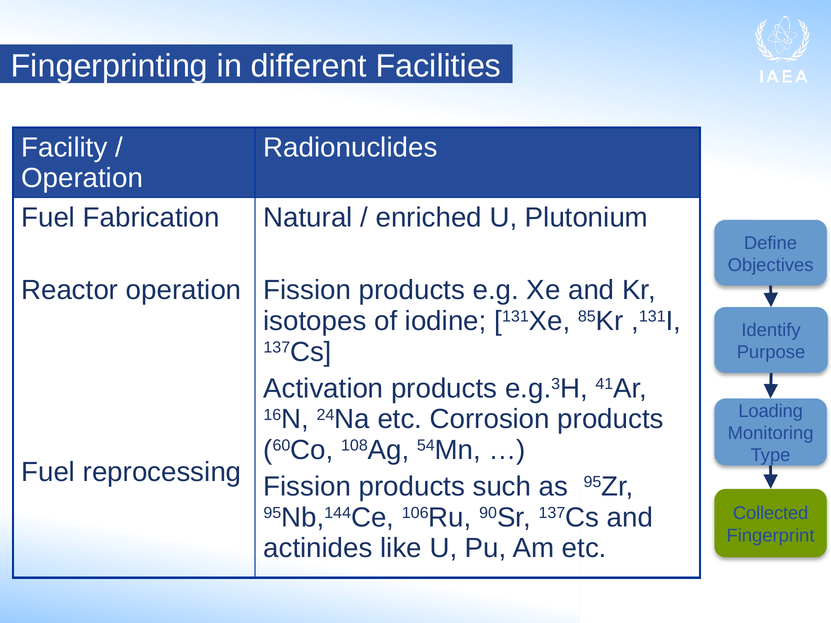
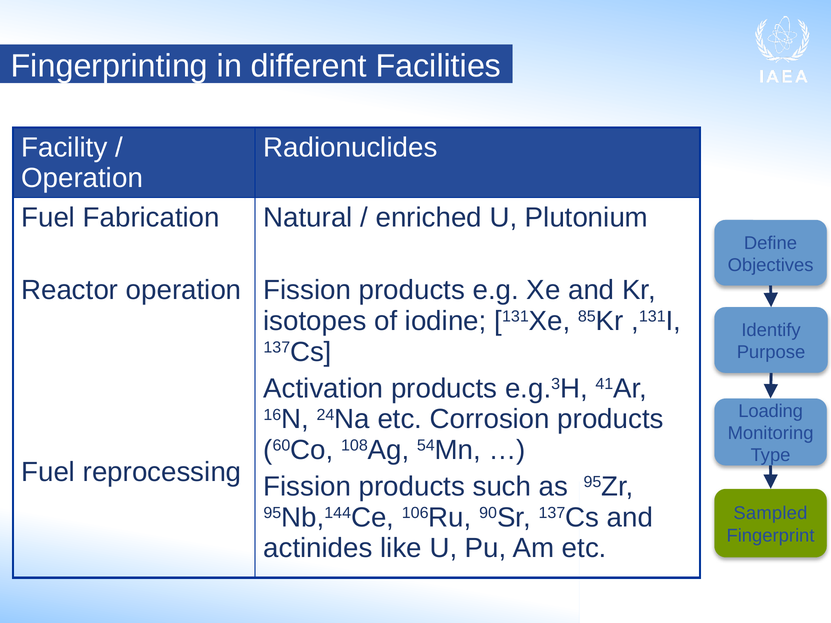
Collected: Collected -> Sampled (770, 514)
